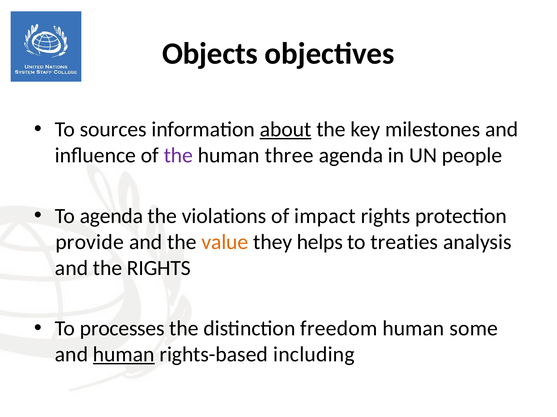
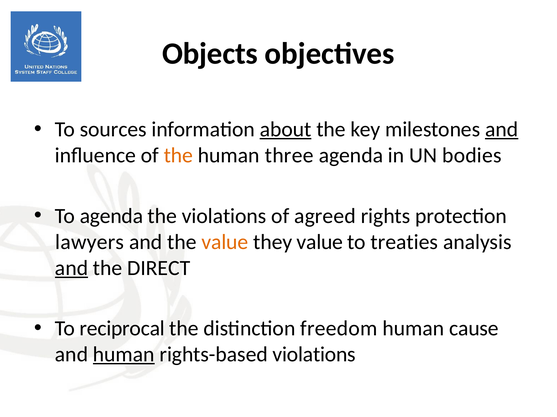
and underline: none -> present (502, 130)
the colour: purple -> orange (178, 156)
people: people -> bodies (472, 156)
impact: impact -> agreed (325, 216)
provide: provide -> lawyers (90, 242)
they helps: helps -> value (320, 242)
and underline: none -> present (72, 268)
the RIGHTS: RIGHTS -> DIRECT (159, 268)
processes: processes -> reciprocal (122, 329)
some: some -> cause (474, 329)
rights-based including: including -> violations (314, 355)
